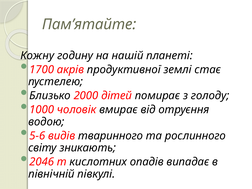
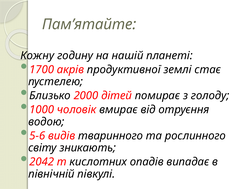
2046: 2046 -> 2042 (42, 162)
